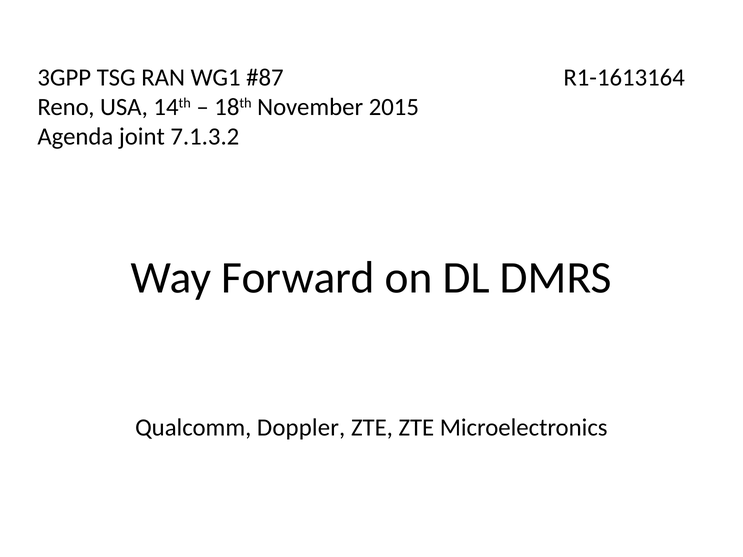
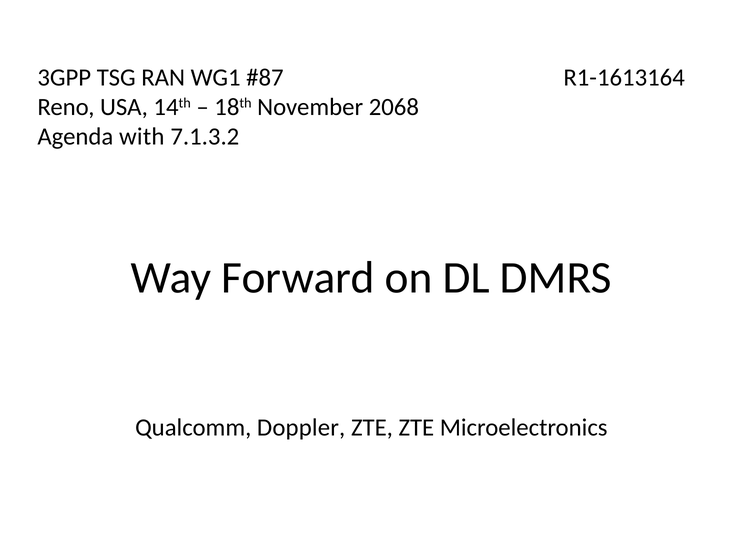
2015: 2015 -> 2068 (394, 107)
joint: joint -> with (142, 137)
